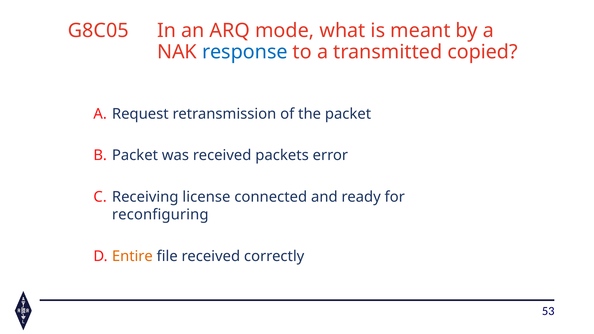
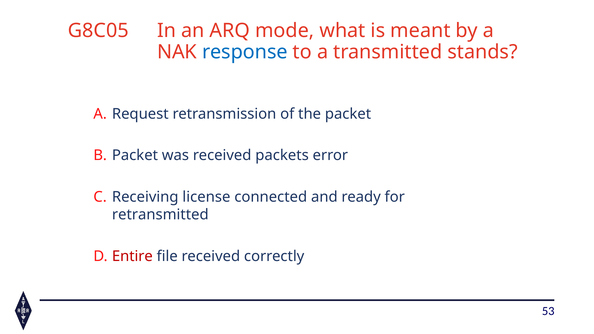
copied: copied -> stands (483, 52)
reconfiguring: reconfiguring -> retransmitted (160, 215)
Entire colour: orange -> red (132, 256)
